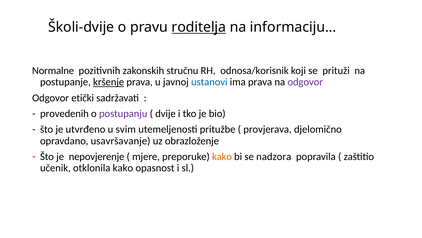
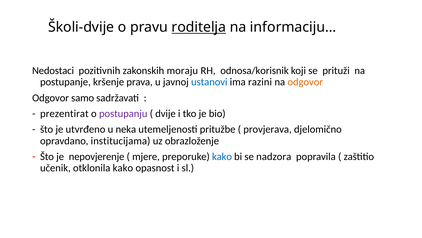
Normalne: Normalne -> Nedostaci (53, 70)
stručnu: stručnu -> moraju (182, 70)
kršenje underline: present -> none (109, 82)
ima prava: prava -> razini (260, 82)
odgovor colour: purple -> orange (305, 82)
etički: etički -> samo (83, 98)
provedenih: provedenih -> prezentirat (64, 113)
svim: svim -> neka (126, 129)
usavršavanje: usavršavanje -> institucijama (121, 141)
kako colour: orange -> blue (222, 156)
